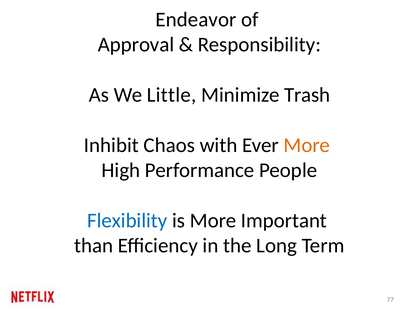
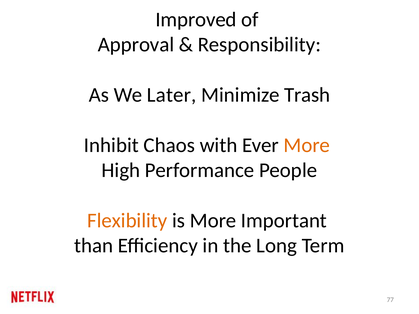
Endeavor: Endeavor -> Improved (196, 20)
Little: Little -> Later (172, 95)
Flexibility colour: blue -> orange (127, 221)
